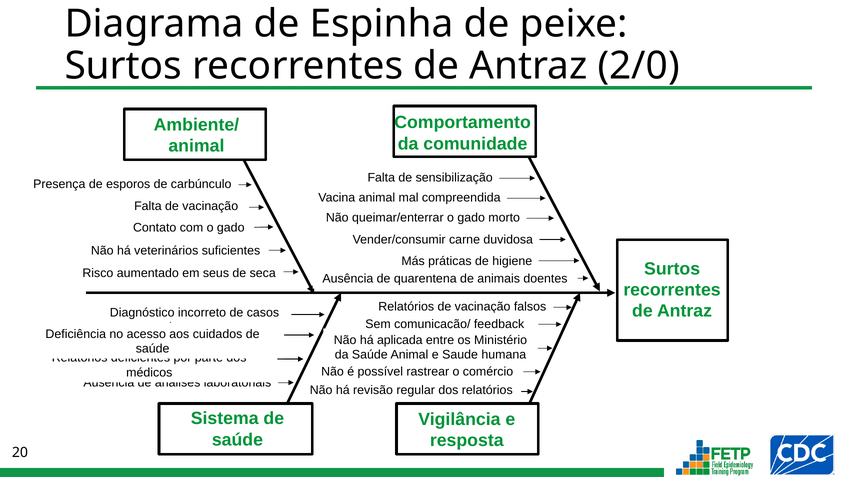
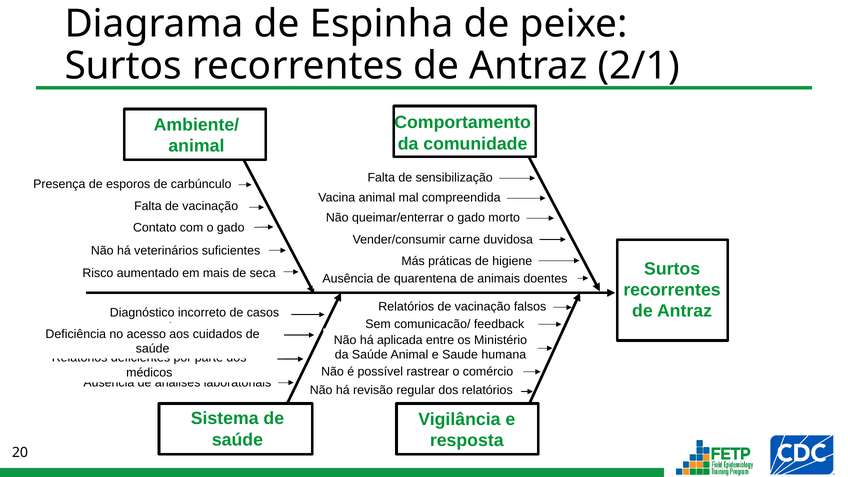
2/0: 2/0 -> 2/1 (639, 66)
seus: seus -> mais (216, 273)
